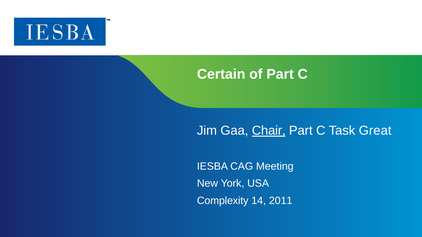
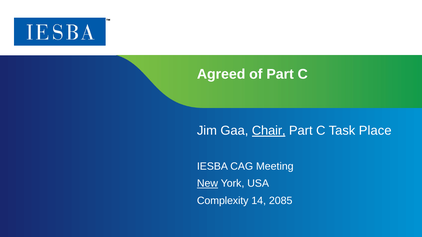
Certain: Certain -> Agreed (221, 74)
Great: Great -> Place (375, 131)
New underline: none -> present (207, 184)
2011: 2011 -> 2085 (281, 201)
